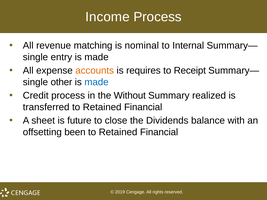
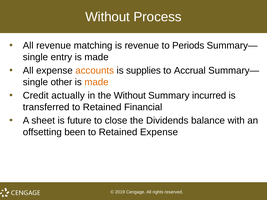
Income: Income -> Without (108, 17)
is nominal: nominal -> revenue (142, 46)
Internal: Internal -> Periods (188, 46)
requires: requires -> supplies (143, 71)
Receipt: Receipt -> Accrual (190, 71)
made colour: blue -> orange (96, 82)
Credit process: process -> actually (68, 96)
realized: realized -> incurred (209, 96)
Financial: Financial -> Expense (159, 132)
